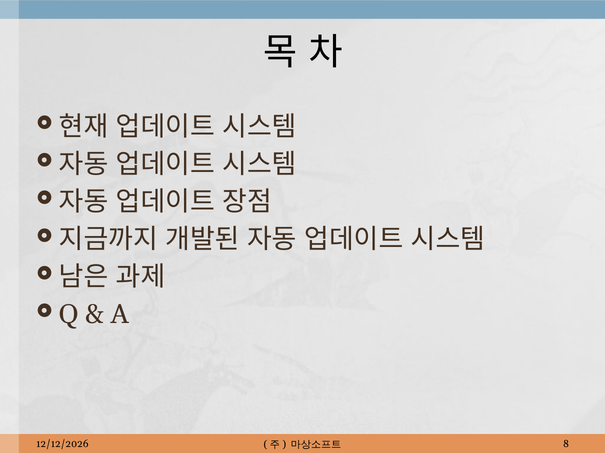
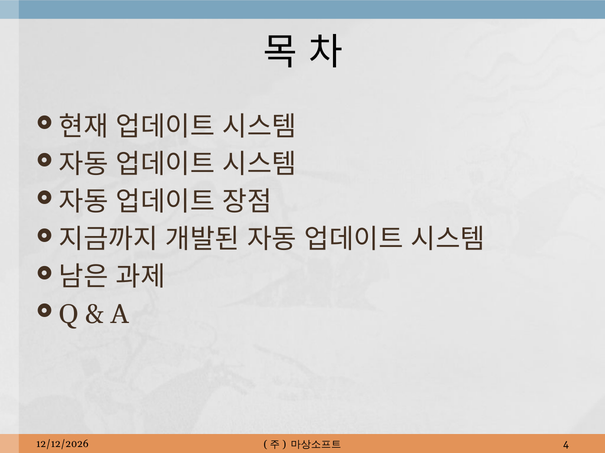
8: 8 -> 4 (566, 445)
